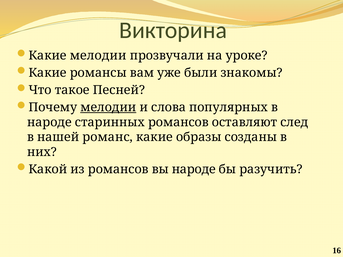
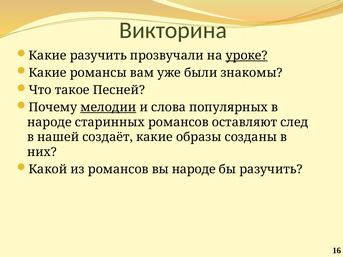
Какие мелодии: мелодии -> разучить (98, 56)
уроке underline: none -> present (247, 56)
романс: романс -> создаёт (108, 137)
